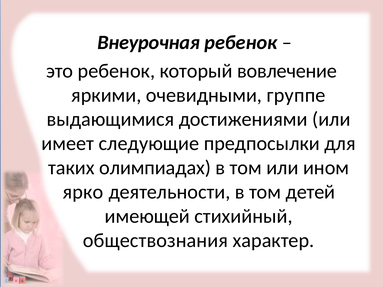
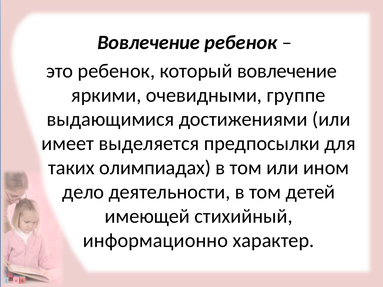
Внеурочная: Внеурочная -> Вовлечение (149, 42)
следующие: следующие -> выделяется (149, 144)
ярко: ярко -> дело (83, 192)
обществознания: обществознания -> информационно (155, 241)
